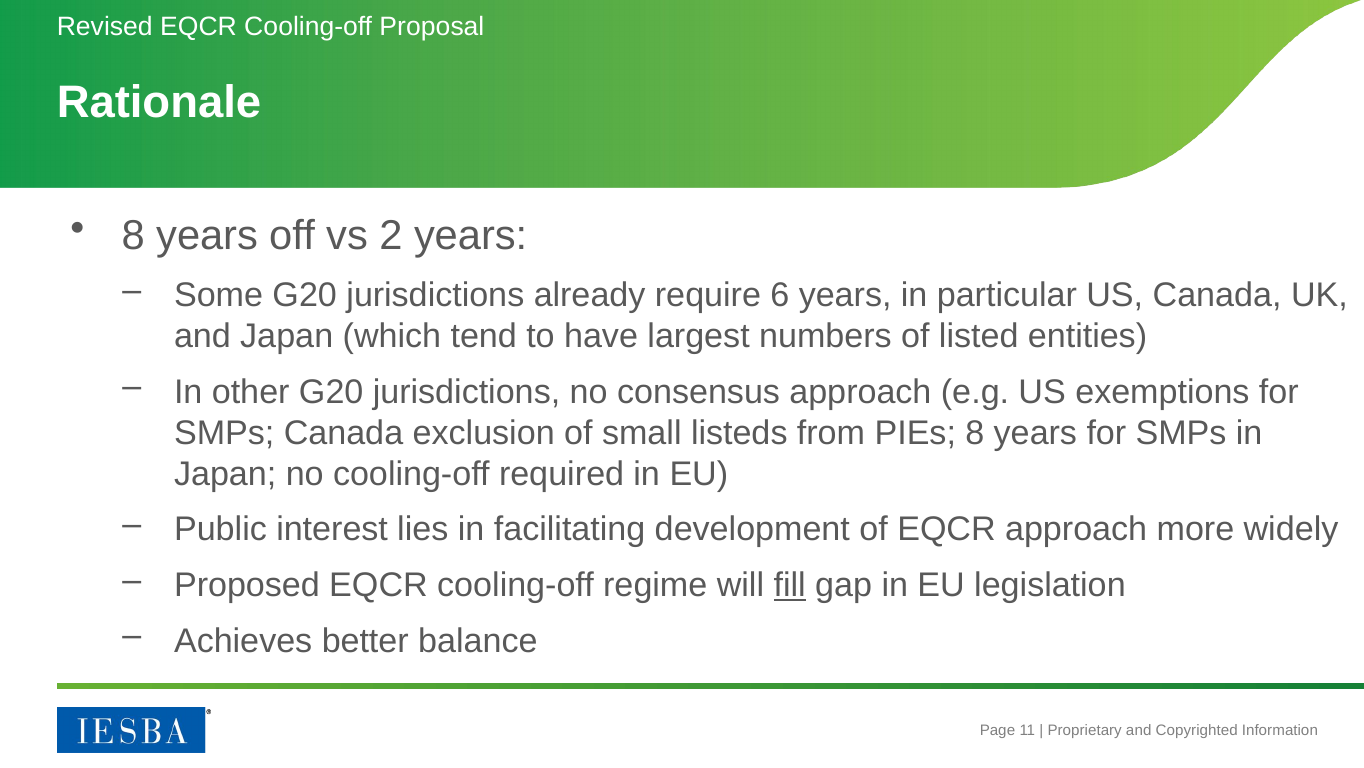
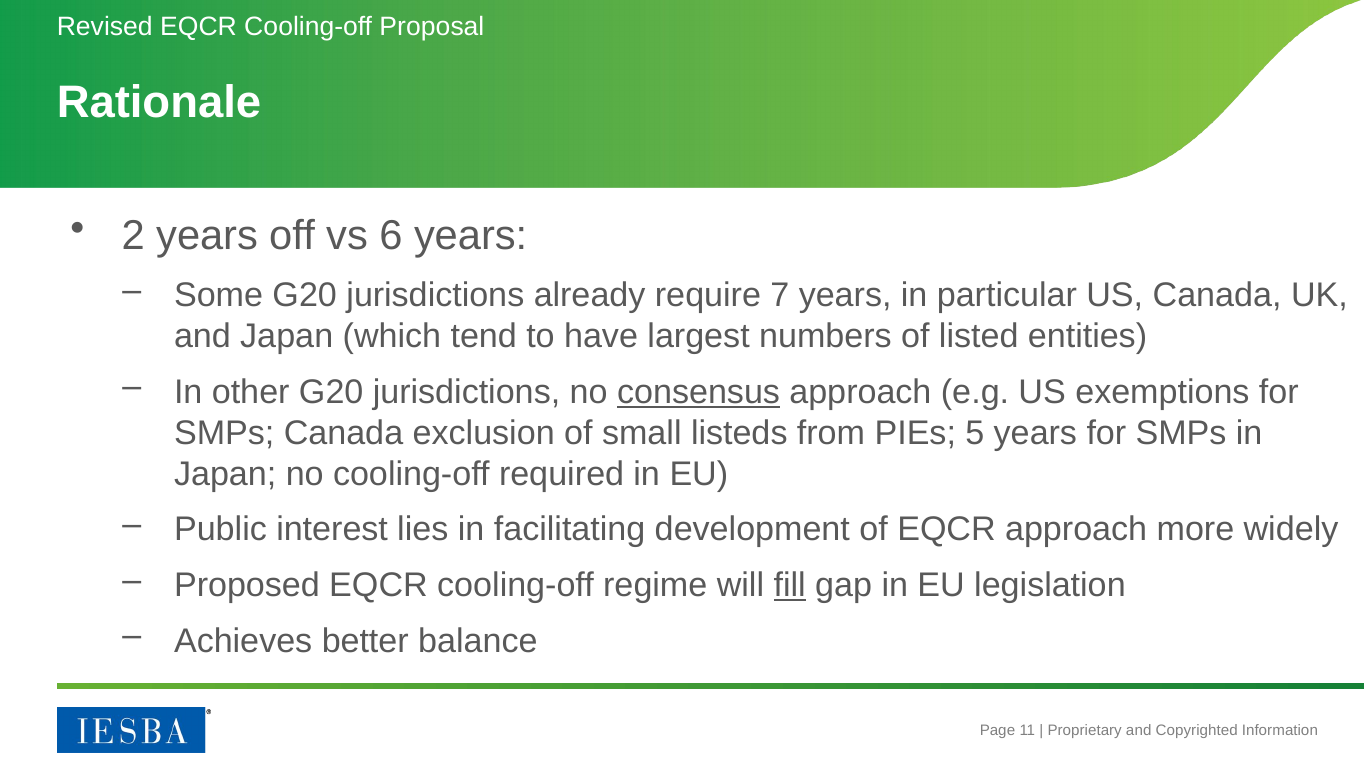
8: 8 -> 2 (133, 236)
2: 2 -> 6 (391, 236)
6: 6 -> 7 (780, 295)
consensus underline: none -> present (699, 392)
PIEs 8: 8 -> 5 (975, 433)
